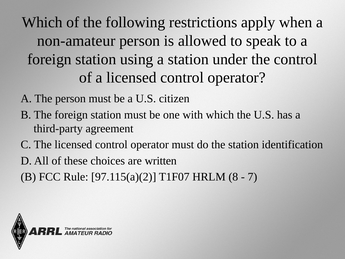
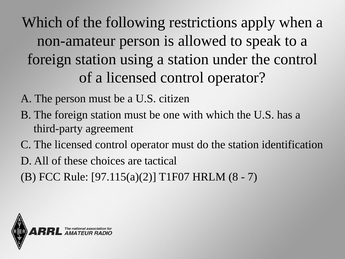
written: written -> tactical (161, 161)
